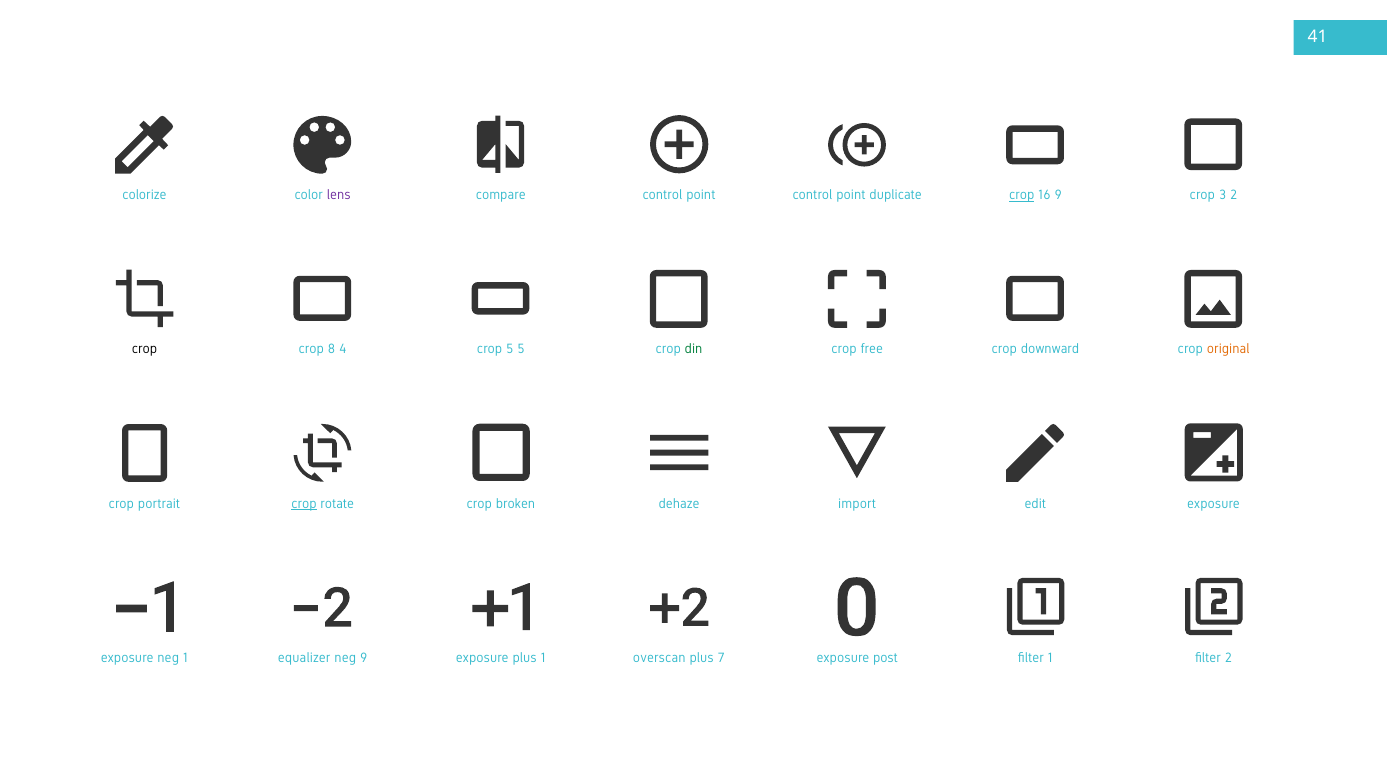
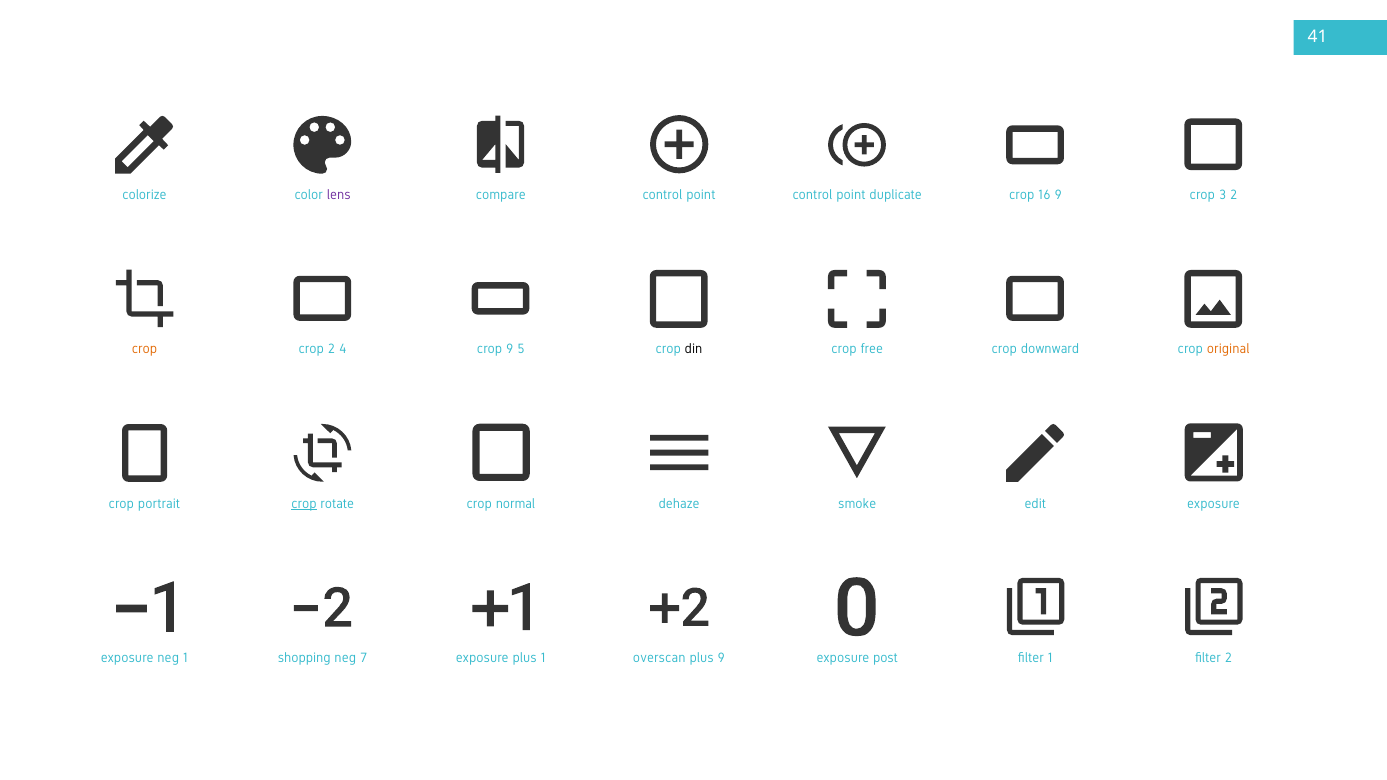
crop underline: present -> none (1022, 195)
crop colour: black -> orange (144, 350)
crop 8: 8 -> 2 (331, 350)
crop 5: 5 -> 9 (510, 350)
din colour: green -> black (694, 350)
broken: broken -> normal (516, 504)
import: import -> smoke (857, 504)
equalizer: equalizer -> shopping (304, 658)
neg 9: 9 -> 7 (364, 658)
plus 7: 7 -> 9 (721, 658)
